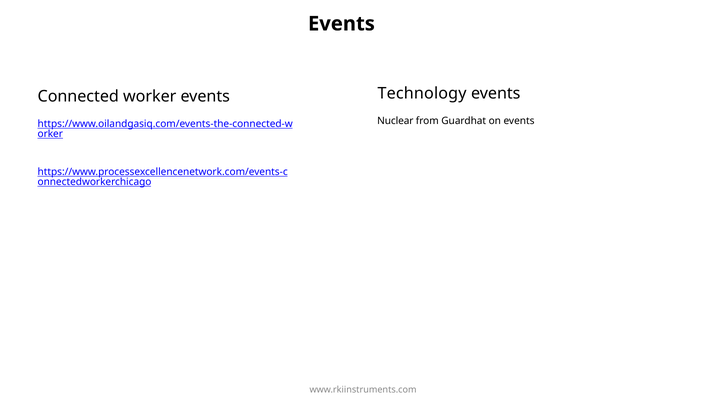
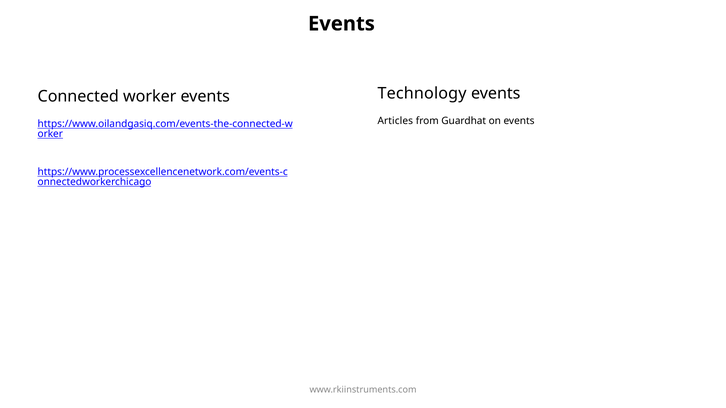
Nuclear: Nuclear -> Articles (395, 121)
